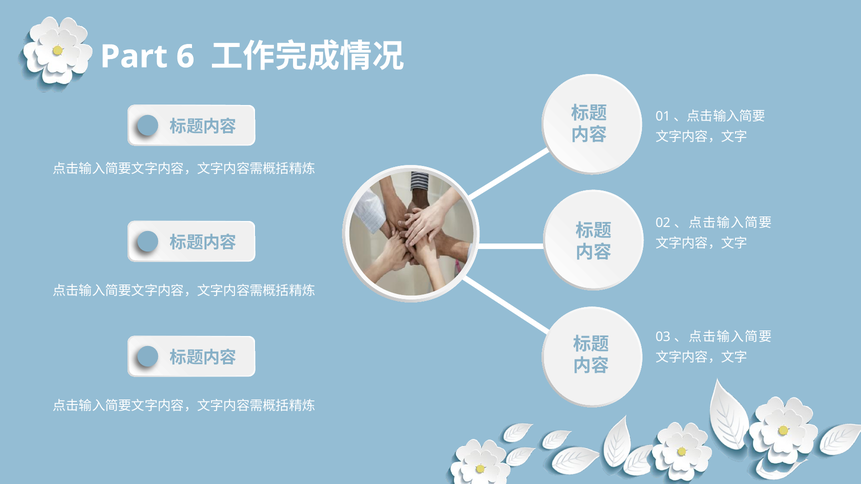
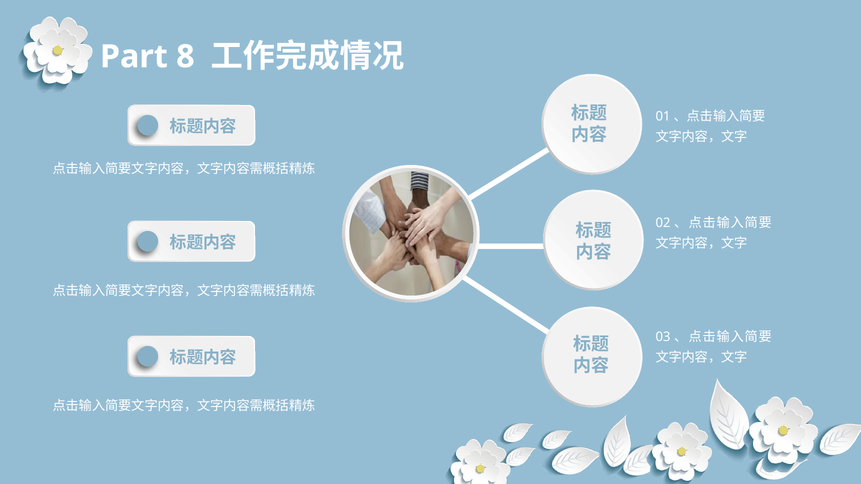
6: 6 -> 8 (185, 57)
